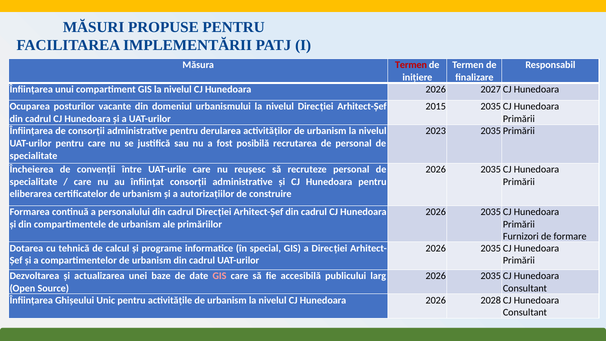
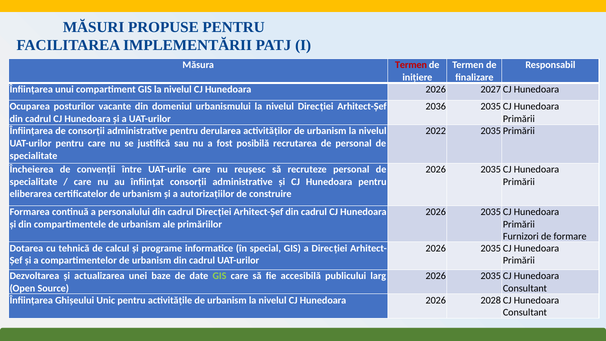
2015: 2015 -> 2036 (436, 106)
2023: 2023 -> 2022 (436, 131)
GIS colour: pink -> light green (219, 276)
